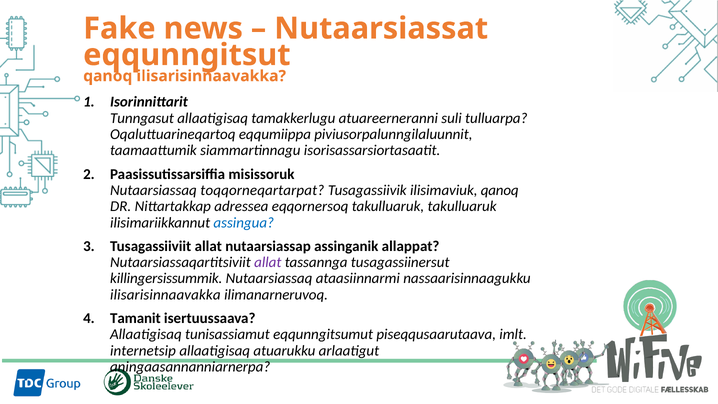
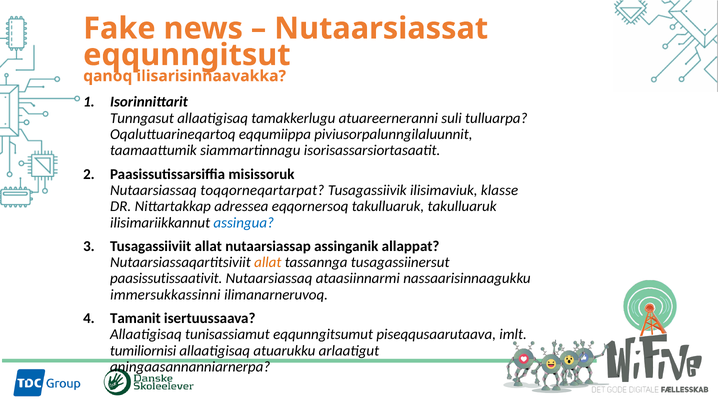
ilisimaviuk qanoq: qanoq -> klasse (500, 190)
allat colour: purple -> orange (268, 262)
killingersissummik: killingersissummik -> paasissutissaativit (166, 278)
ilisarisinnaavakka: ilisarisinnaavakka -> immersukkassinni (165, 295)
internetsip: internetsip -> tumiliornisi (143, 351)
